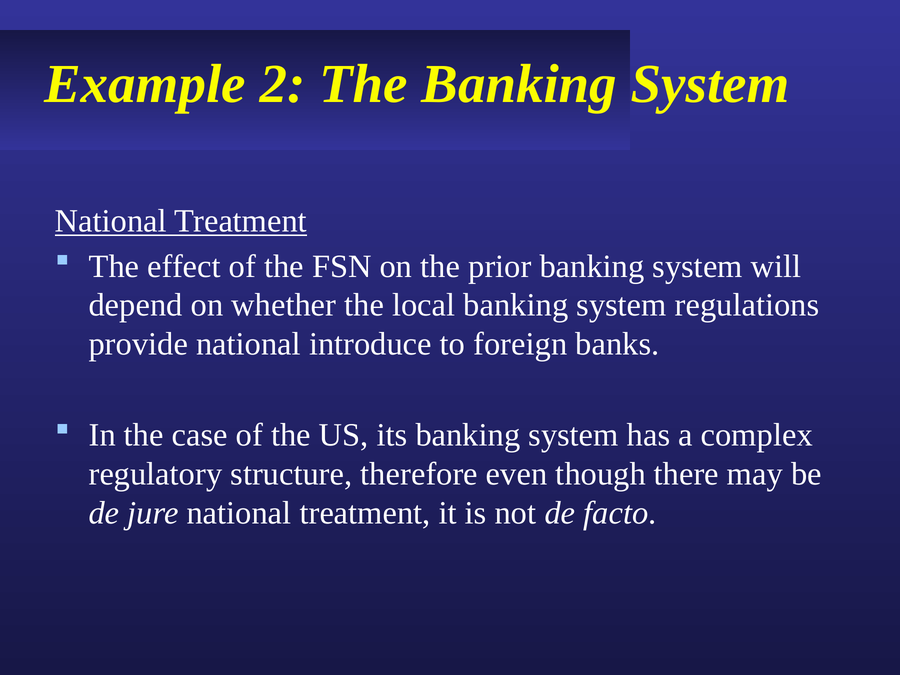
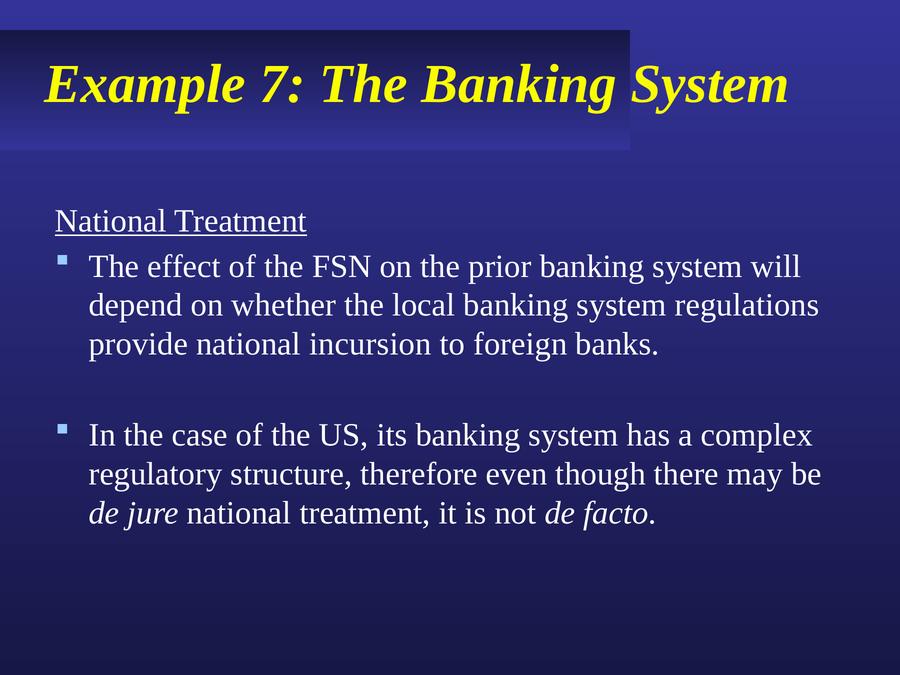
2: 2 -> 7 (282, 84)
introduce: introduce -> incursion (370, 344)
